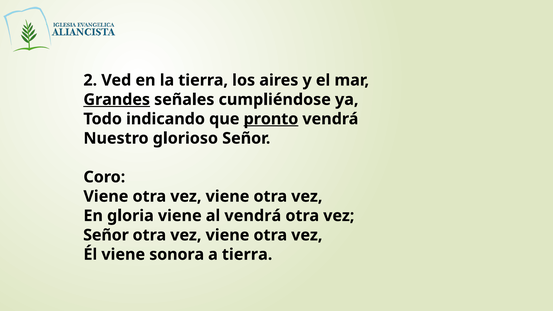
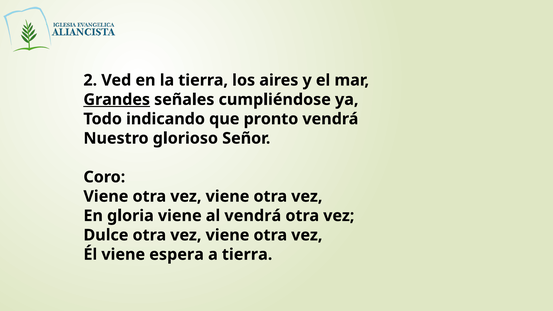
pronto underline: present -> none (271, 119)
Señor: Señor -> Dulce (106, 235)
sonora: sonora -> espera (177, 255)
